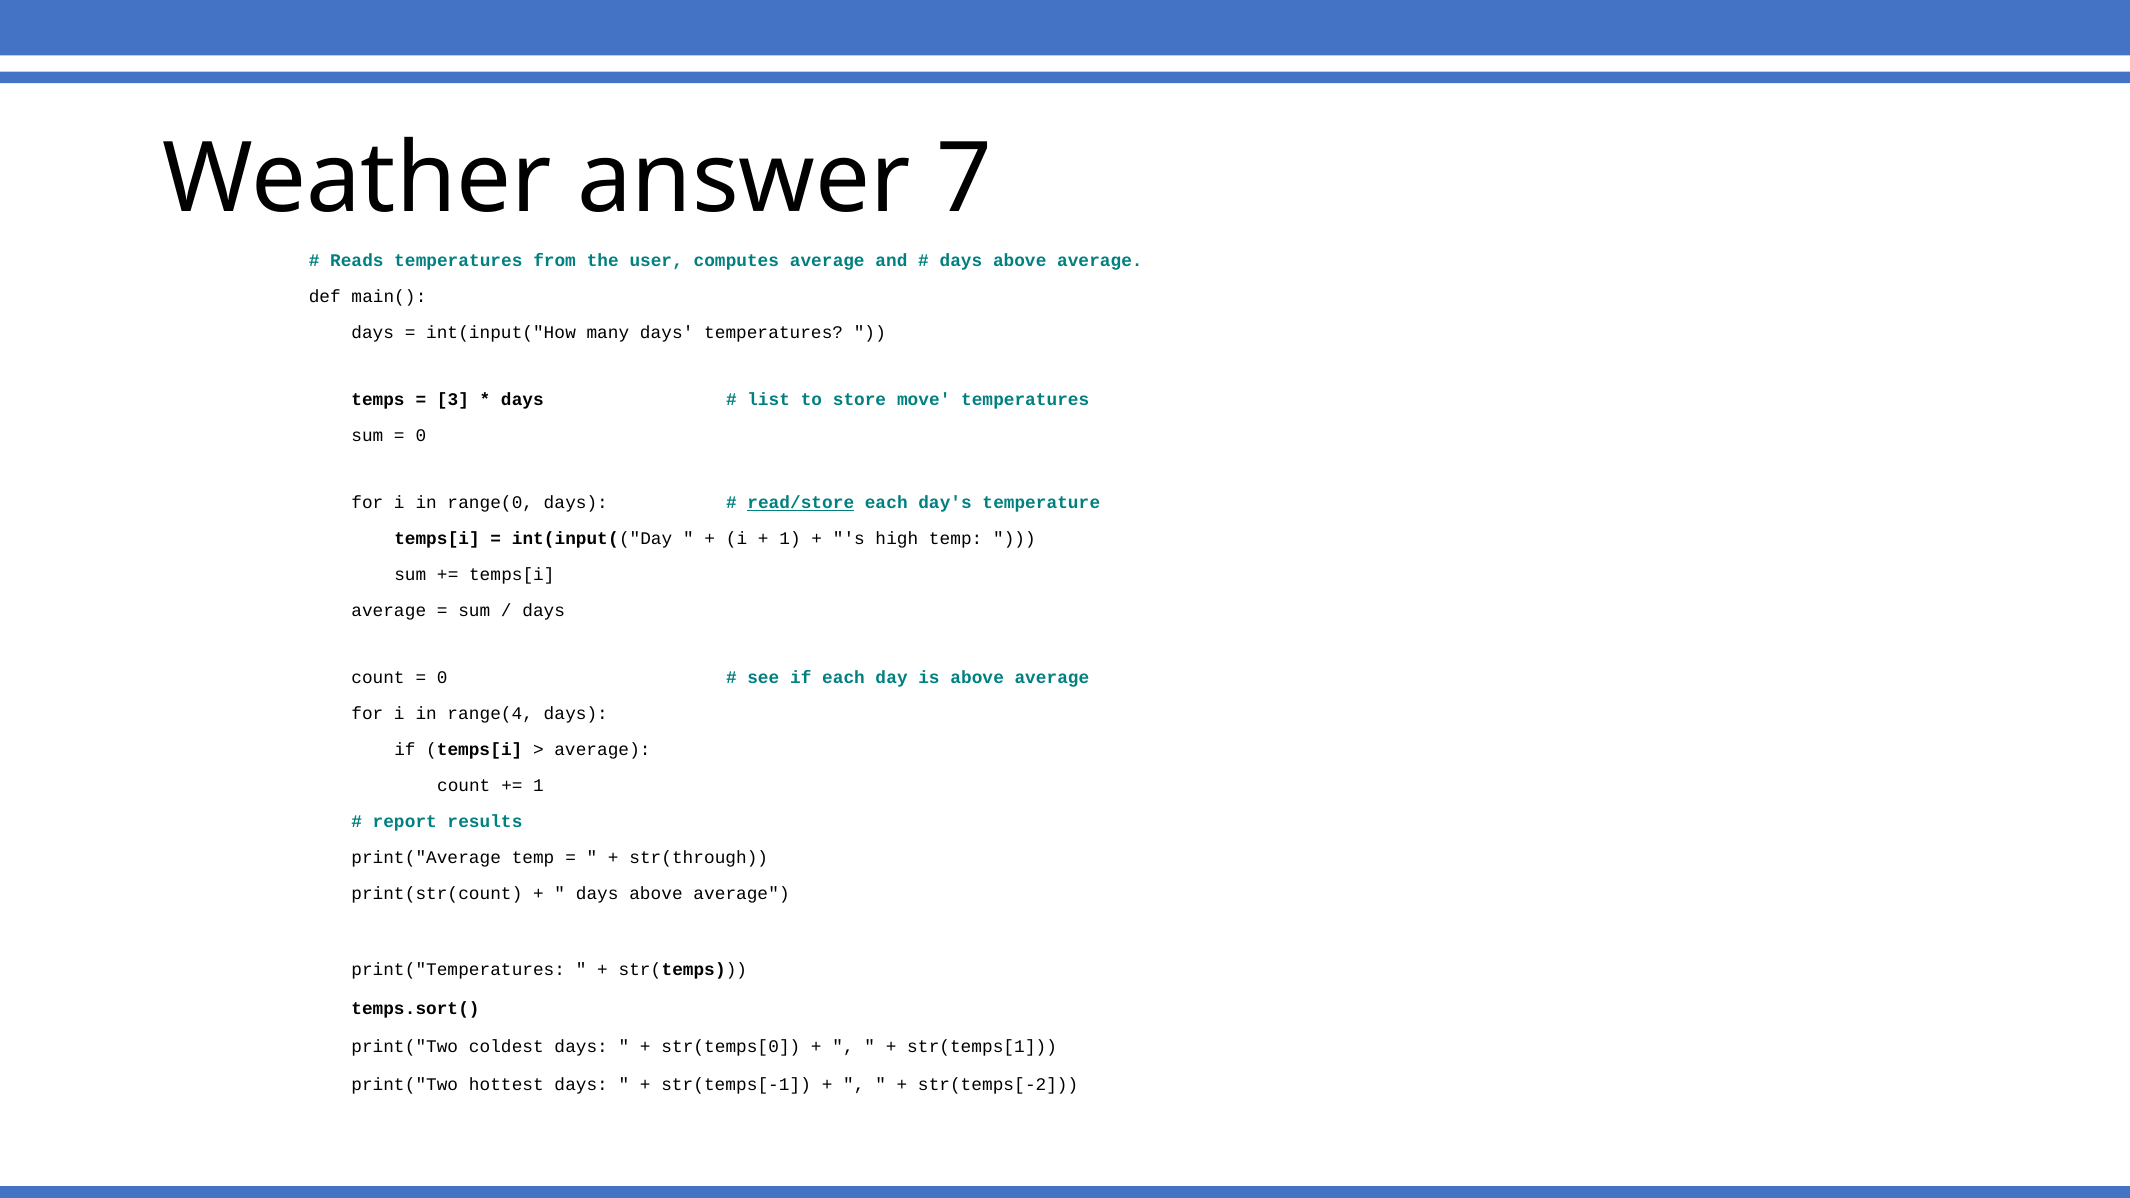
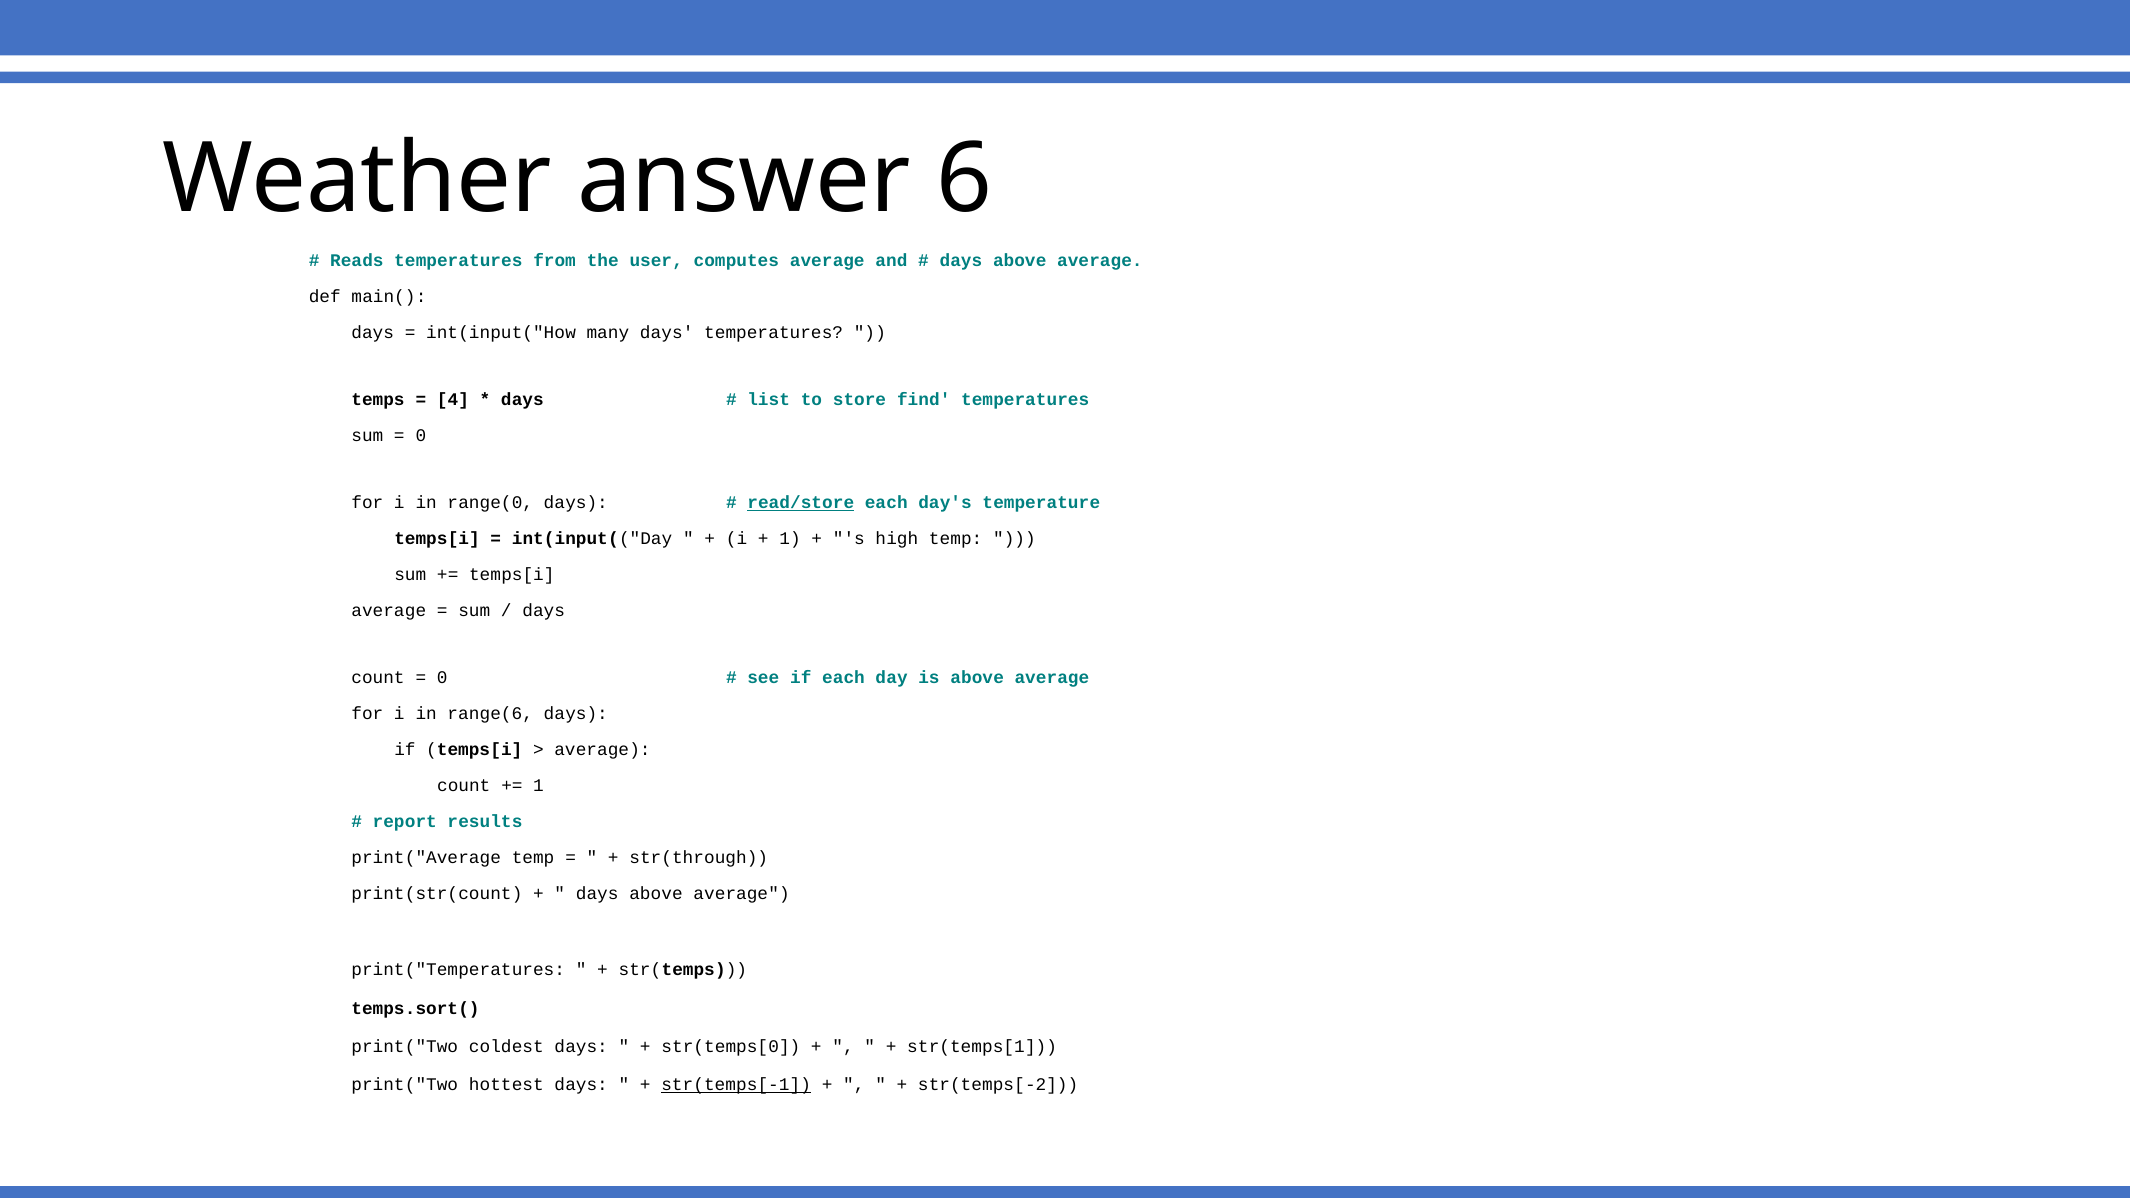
7: 7 -> 6 (964, 179)
3: 3 -> 4 (453, 400)
move: move -> find (924, 400)
range(4: range(4 -> range(6 (490, 714)
str(temps[-1 underline: none -> present (736, 1085)
